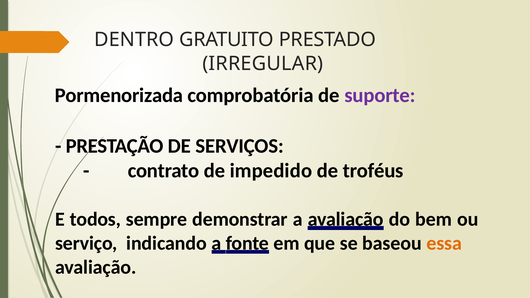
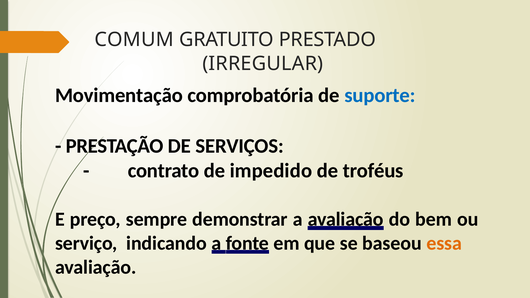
DENTRO: DENTRO -> COMUM (134, 40)
Pormenorizada: Pormenorizada -> Movimentação (119, 95)
suporte colour: purple -> blue (380, 95)
todos: todos -> preço (95, 220)
